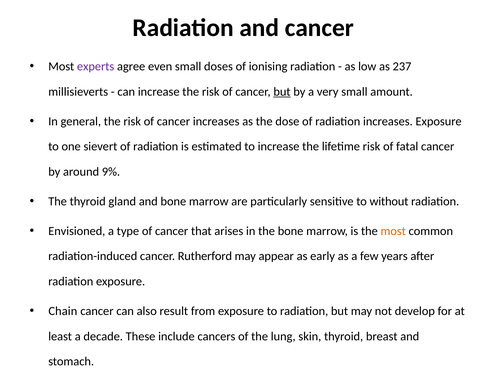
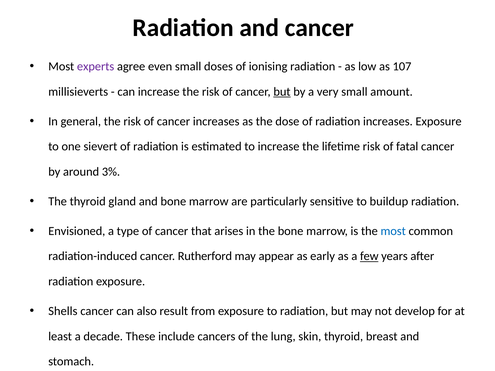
237: 237 -> 107 (402, 67)
9%: 9% -> 3% (111, 172)
without: without -> buildup (389, 202)
most colour: orange -> blue (393, 231)
few underline: none -> present (369, 256)
Chain: Chain -> Shells (63, 311)
